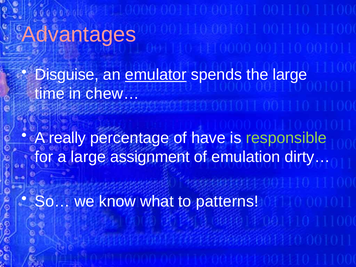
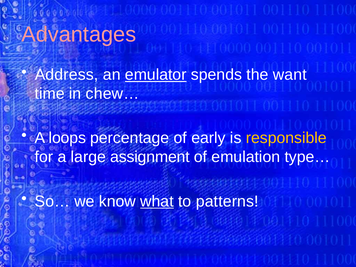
Disguise: Disguise -> Address (67, 75)
the large: large -> want (290, 75)
really: really -> loops (67, 138)
have: have -> early (208, 138)
responsible colour: light green -> yellow (286, 138)
dirty…: dirty… -> type… (307, 157)
what underline: none -> present (157, 201)
